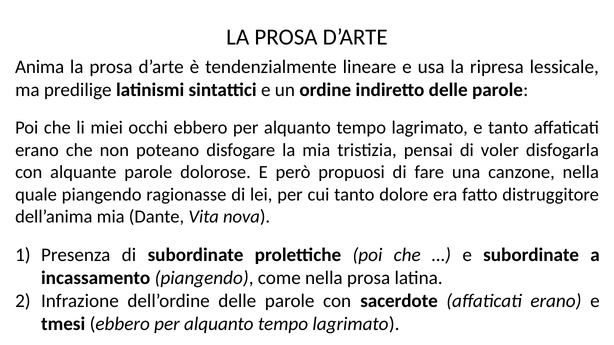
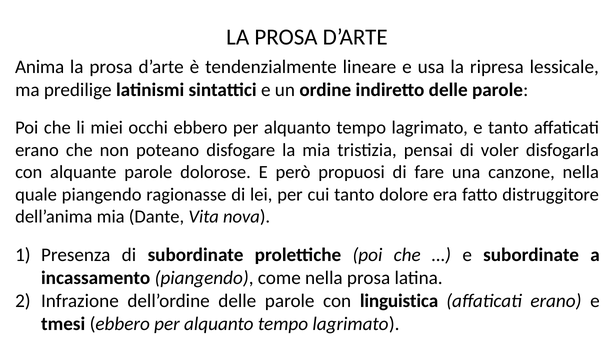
sacerdote: sacerdote -> linguistica (399, 301)
